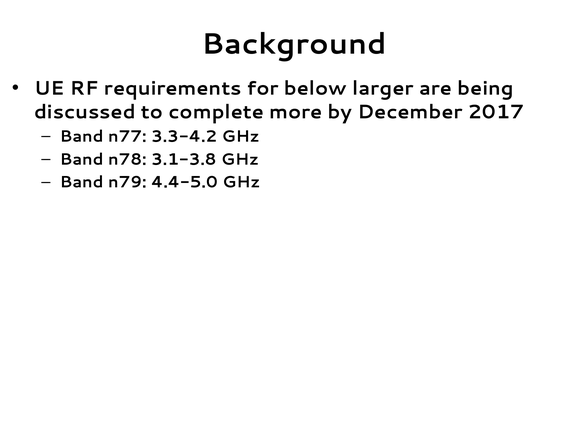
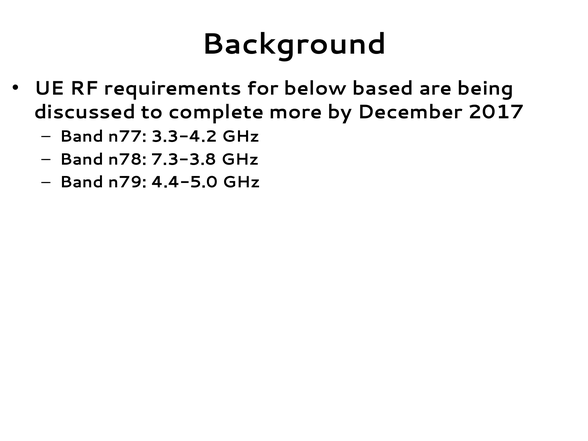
larger: larger -> based (383, 88)
3.1-3.8: 3.1-3.8 -> 7.3-3.8 (184, 159)
